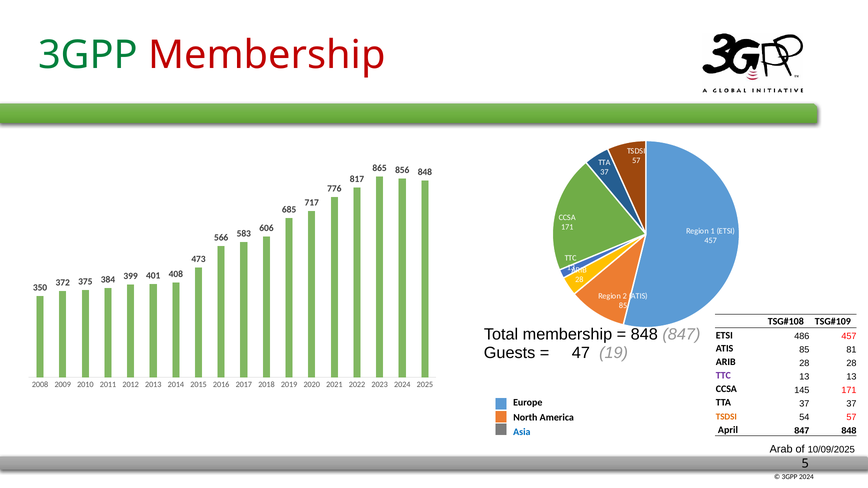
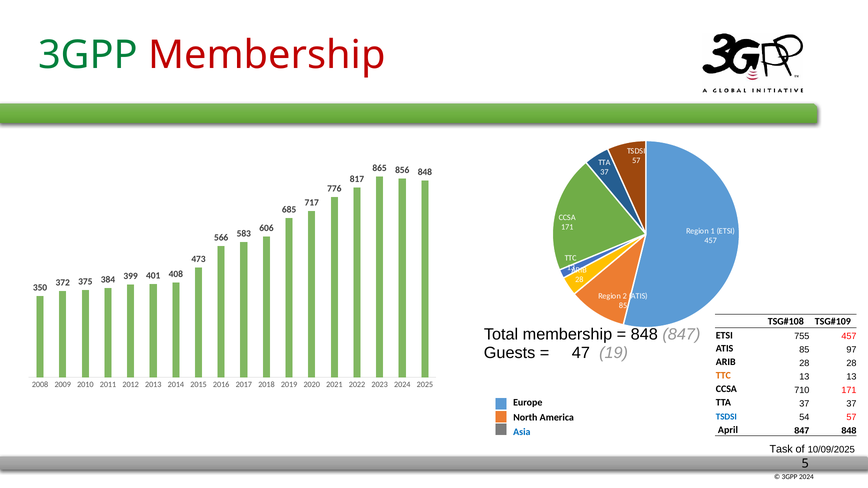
486: 486 -> 755 (802, 337)
81: 81 -> 97 (851, 350)
TTC colour: purple -> orange (723, 376)
145: 145 -> 710 (802, 390)
TSDSI colour: orange -> blue (726, 417)
Arab: Arab -> Task (781, 449)
